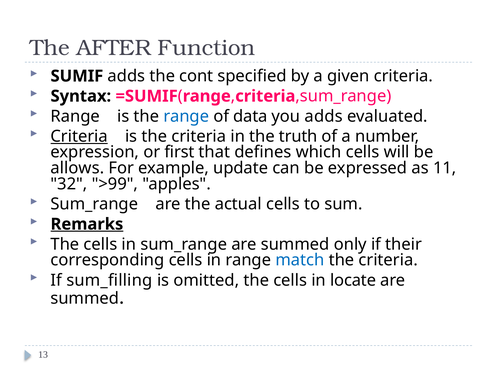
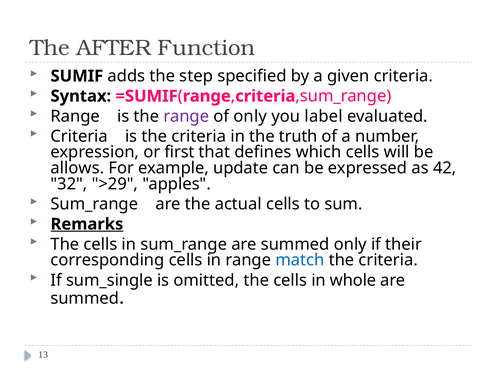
cont: cont -> step (196, 76)
range colour: blue -> purple (186, 116)
of data: data -> only (250, 116)
you adds: adds -> label (324, 116)
Criteria underline: present -> none (79, 136)
11: 11 -> 42 (445, 168)
>99: >99 -> >29 (115, 184)
sum_filling: sum_filling -> sum_single (109, 280)
locate: locate -> whole (353, 280)
